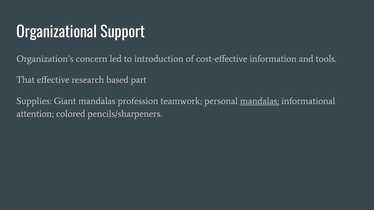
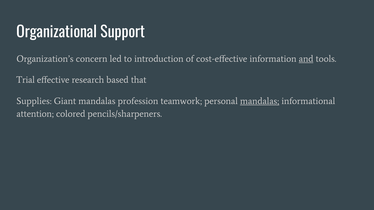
and underline: none -> present (306, 59)
That: That -> Trial (26, 80)
part: part -> that (139, 80)
